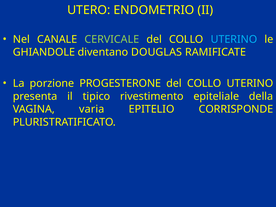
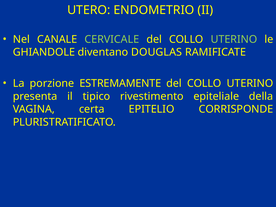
UTERINO colour: light blue -> light green (234, 39)
PROGESTERONE: PROGESTERONE -> ESTREMAMENTE (120, 83)
varia: varia -> certa (92, 109)
